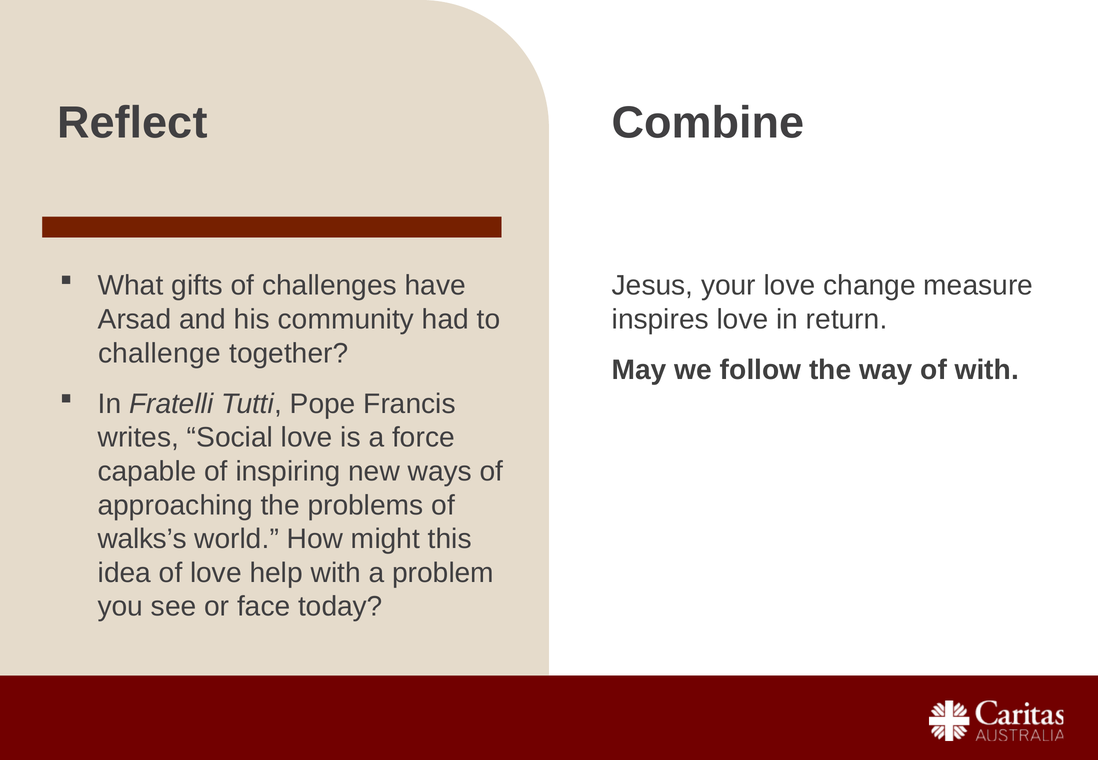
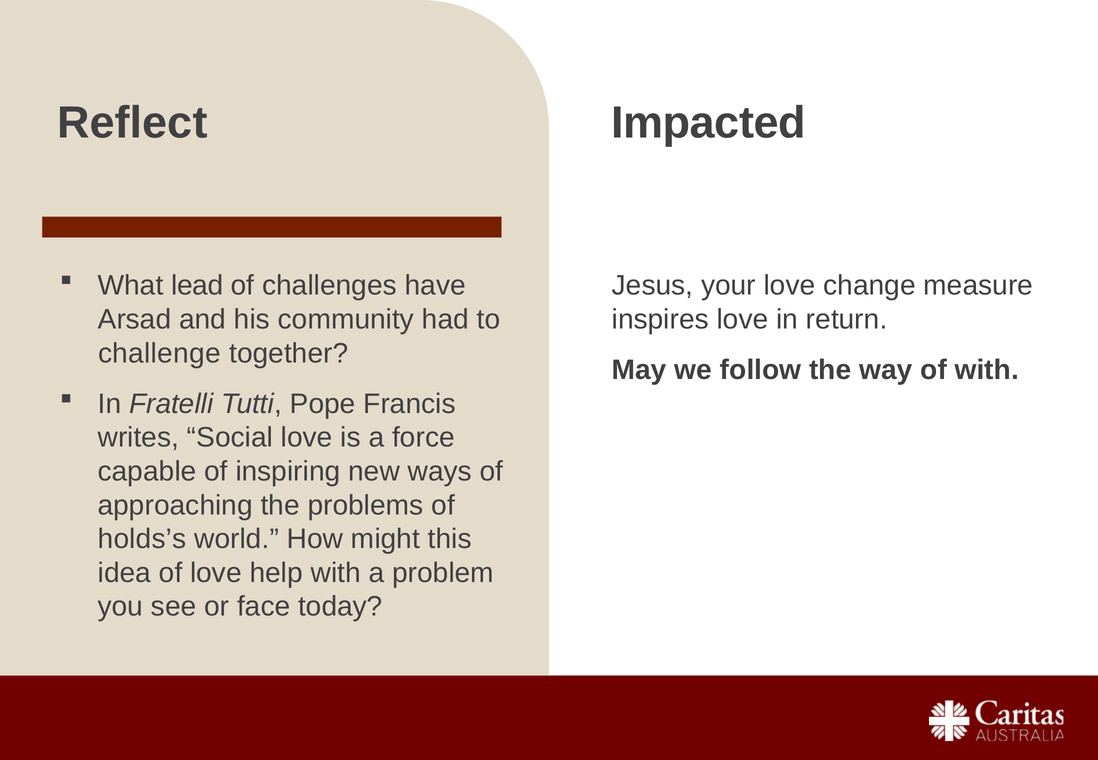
Combine: Combine -> Impacted (708, 123)
gifts: gifts -> lead (197, 286)
walks’s: walks’s -> holds’s (142, 539)
